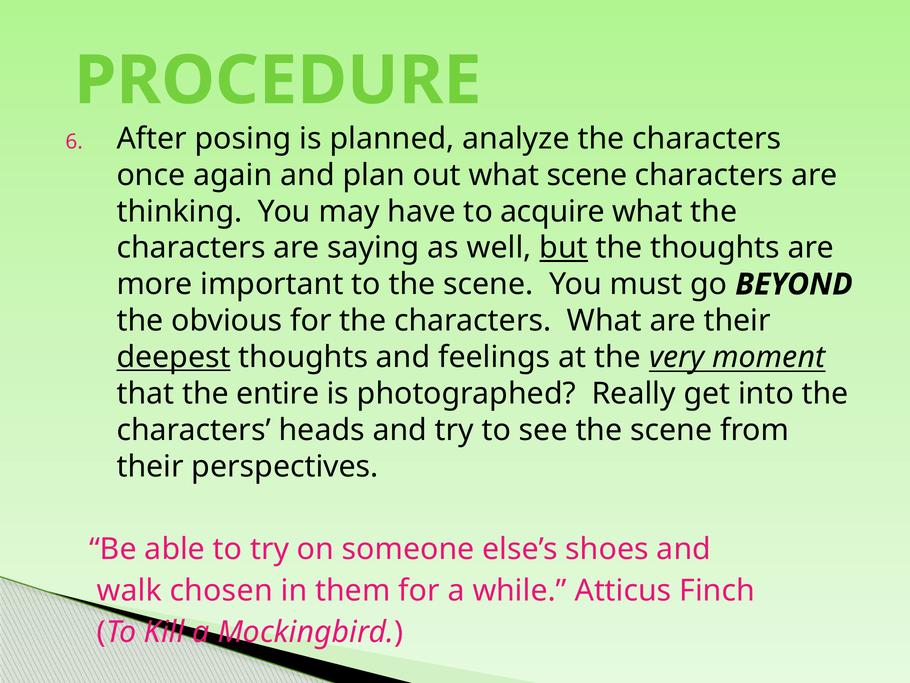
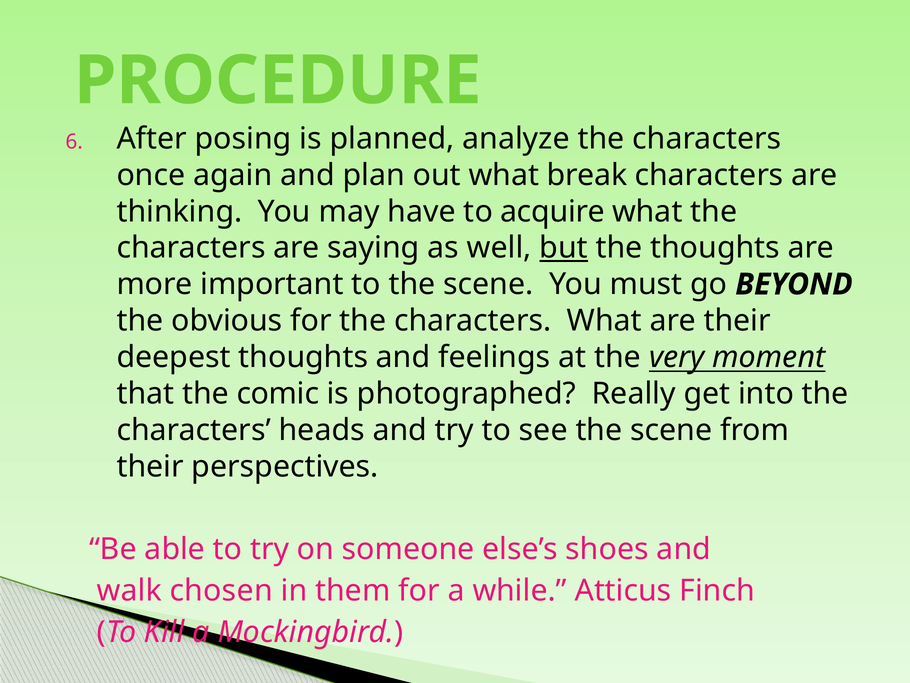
what scene: scene -> break (587, 175)
deepest underline: present -> none (174, 357)
entire: entire -> comic (278, 393)
